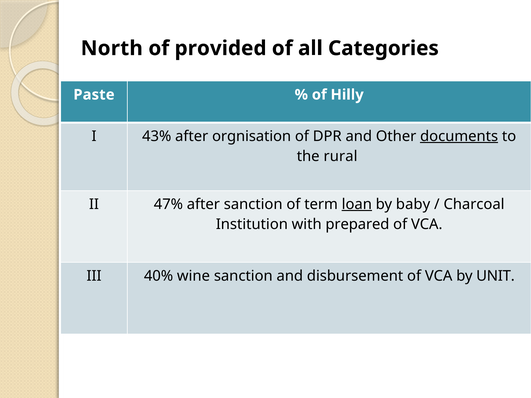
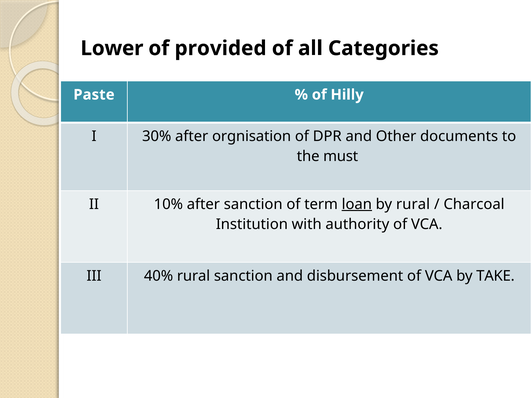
North: North -> Lower (112, 48)
43%: 43% -> 30% (157, 136)
documents underline: present -> none (459, 136)
rural: rural -> must (341, 157)
47%: 47% -> 10% (168, 204)
by baby: baby -> rural (413, 204)
prepared: prepared -> authority (357, 225)
40% wine: wine -> rural (194, 276)
UNIT: UNIT -> TAKE (495, 276)
